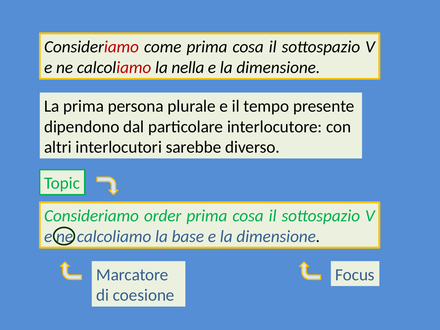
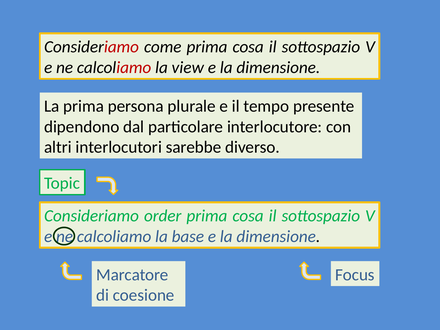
nella: nella -> view (188, 68)
